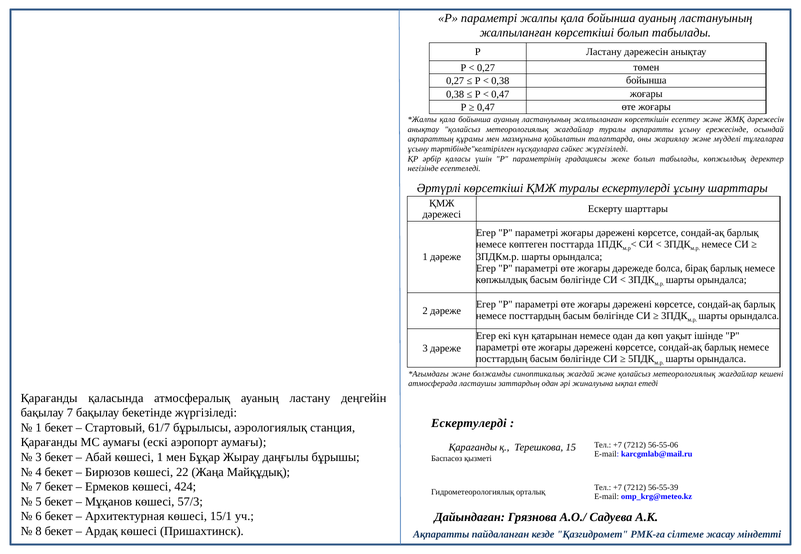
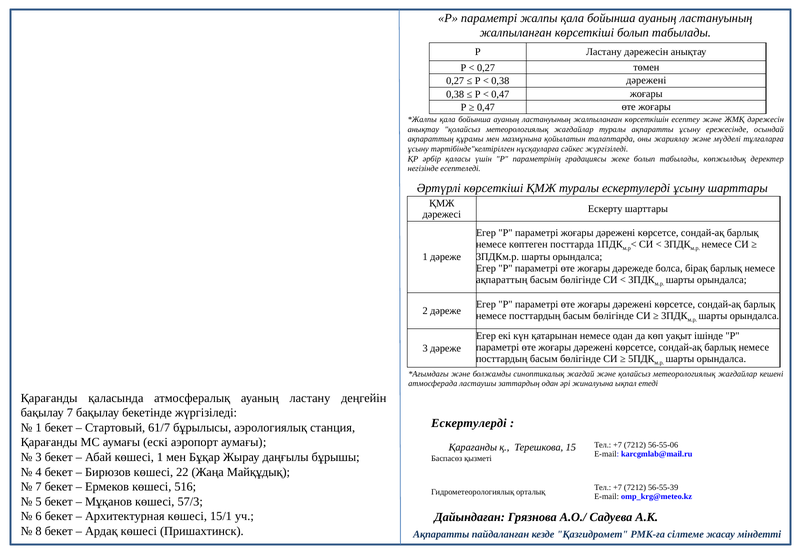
0,38 бойынша: бойынша -> дәрежені (646, 81)
көпжылдық: көпжылдық -> ақпараттың (502, 280)
424: 424 -> 516 (185, 487)
